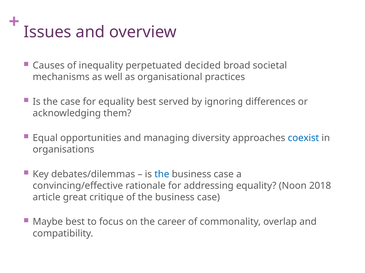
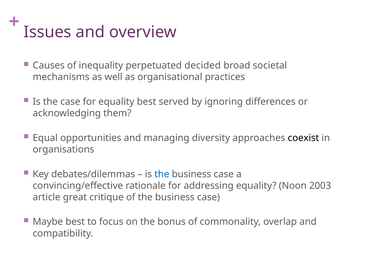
coexist colour: blue -> black (303, 138)
2018: 2018 -> 2003 (320, 186)
career: career -> bonus (172, 222)
